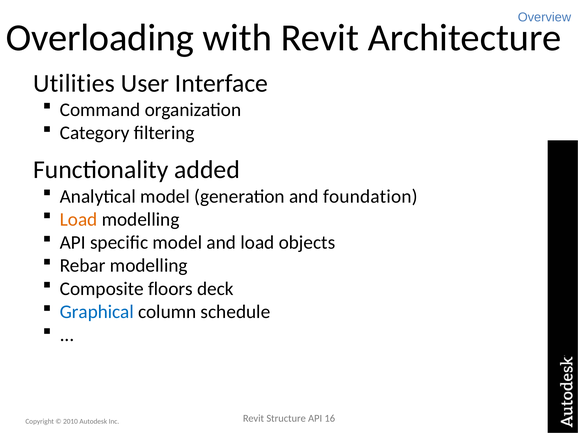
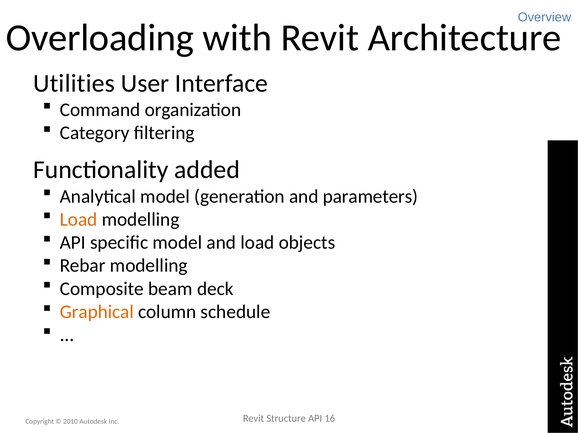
foundation: foundation -> parameters (370, 197)
floors: floors -> beam (170, 289)
Graphical colour: blue -> orange (97, 312)
